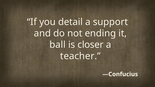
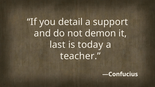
ending: ending -> demon (100, 33)
ball: ball -> last (58, 45)
closer: closer -> today (90, 45)
